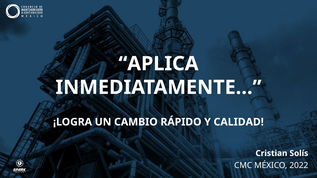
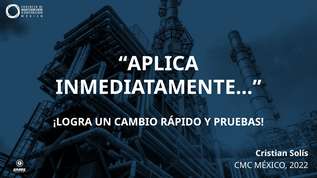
CALIDAD: CALIDAD -> PRUEBAS (239, 122)
